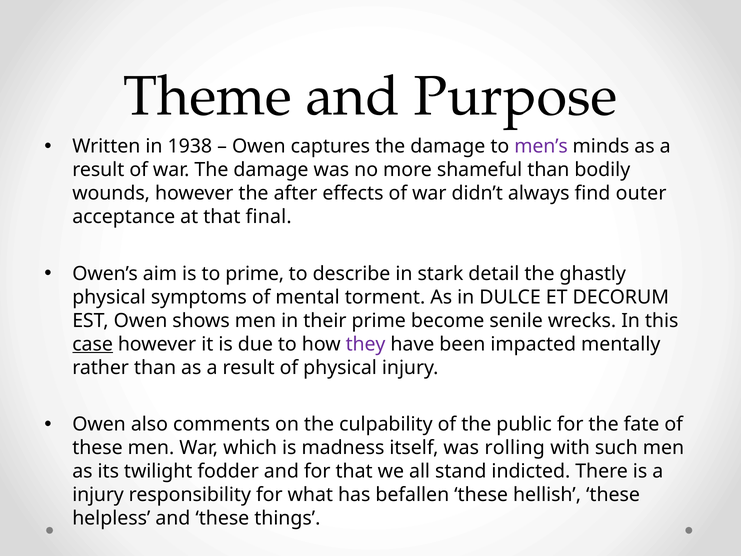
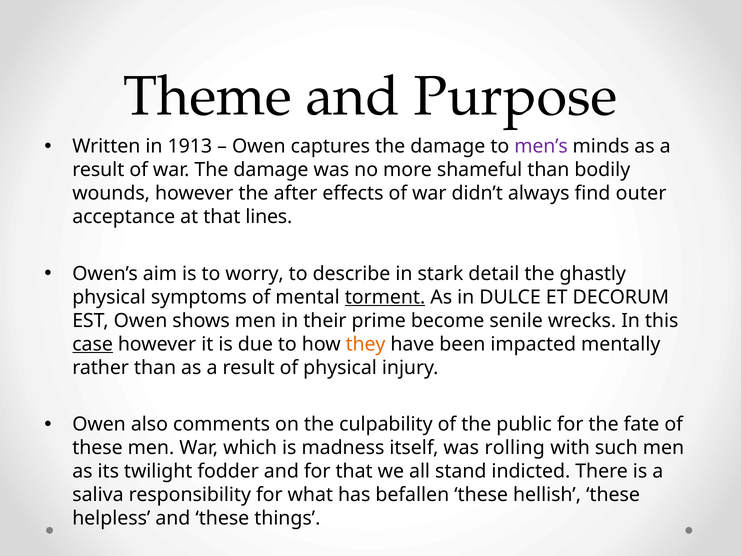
1938: 1938 -> 1913 (190, 146)
final: final -> lines (269, 217)
to prime: prime -> worry (255, 274)
torment underline: none -> present (385, 297)
they colour: purple -> orange (366, 344)
injury: injury -> saliva (98, 495)
